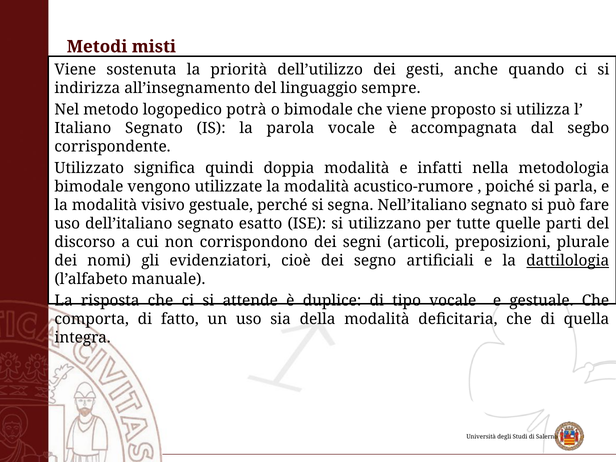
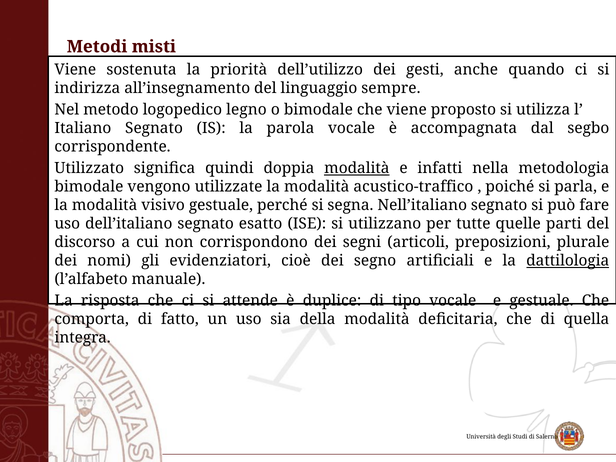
potrà: potrà -> legno (246, 110)
modalità underline: none -> present (357, 168)
acustico-rumore: acustico-rumore -> acustico-traffico (413, 187)
